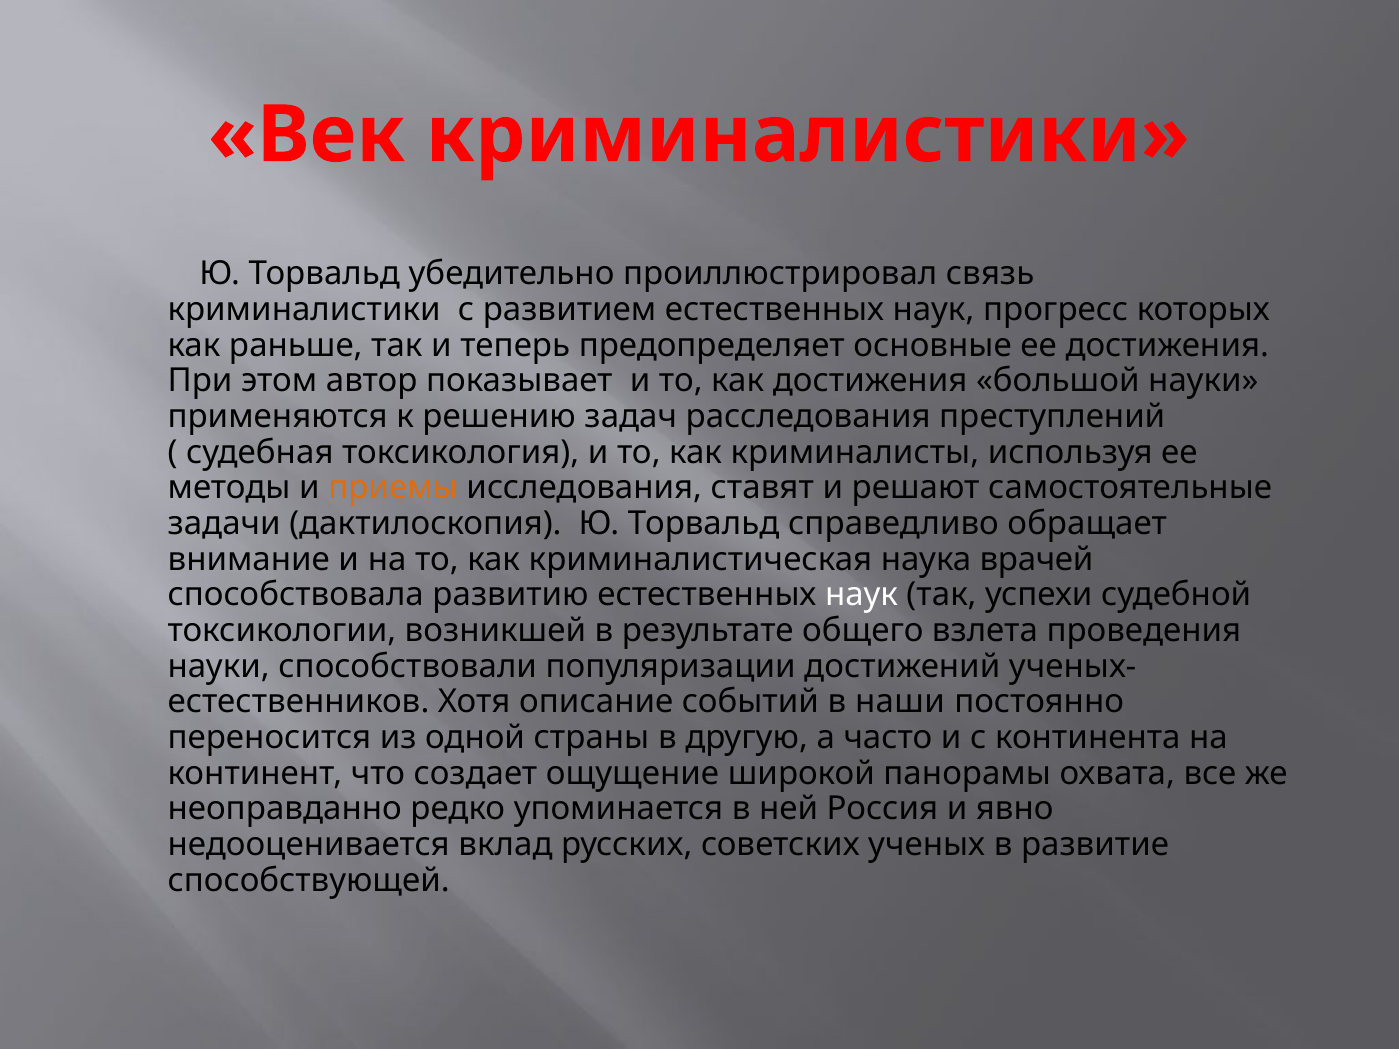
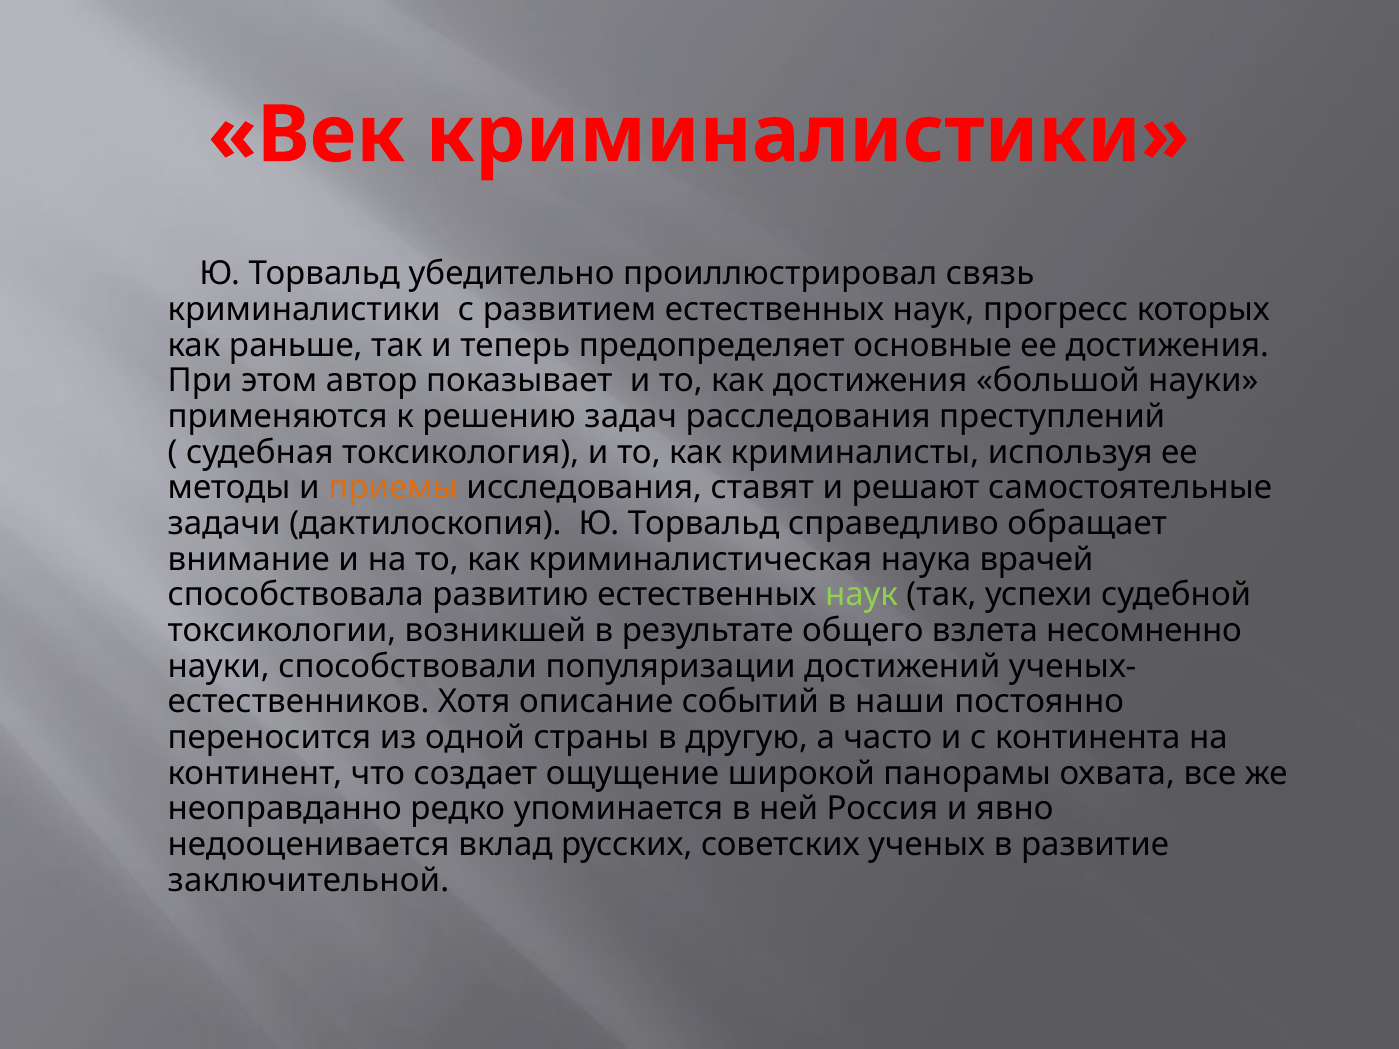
наук colour: white -> light green (862, 595)
проведения: проведения -> несомненно (1144, 631)
способствующей: способствующей -> заключительной (308, 881)
